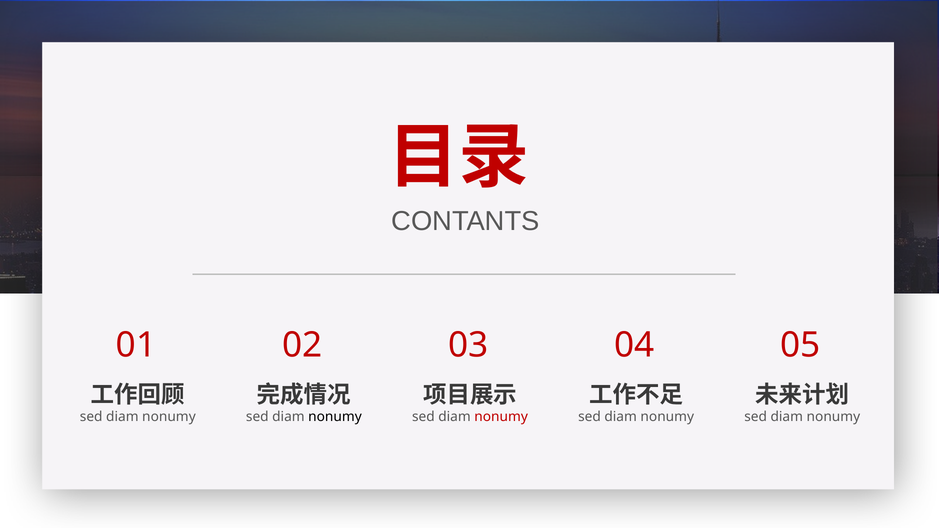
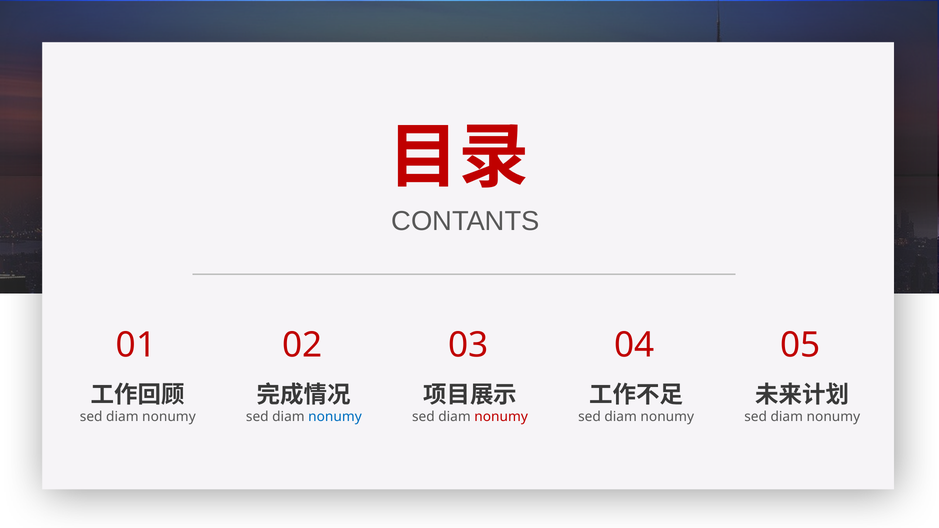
nonumy colour: black -> blue (335, 417)
